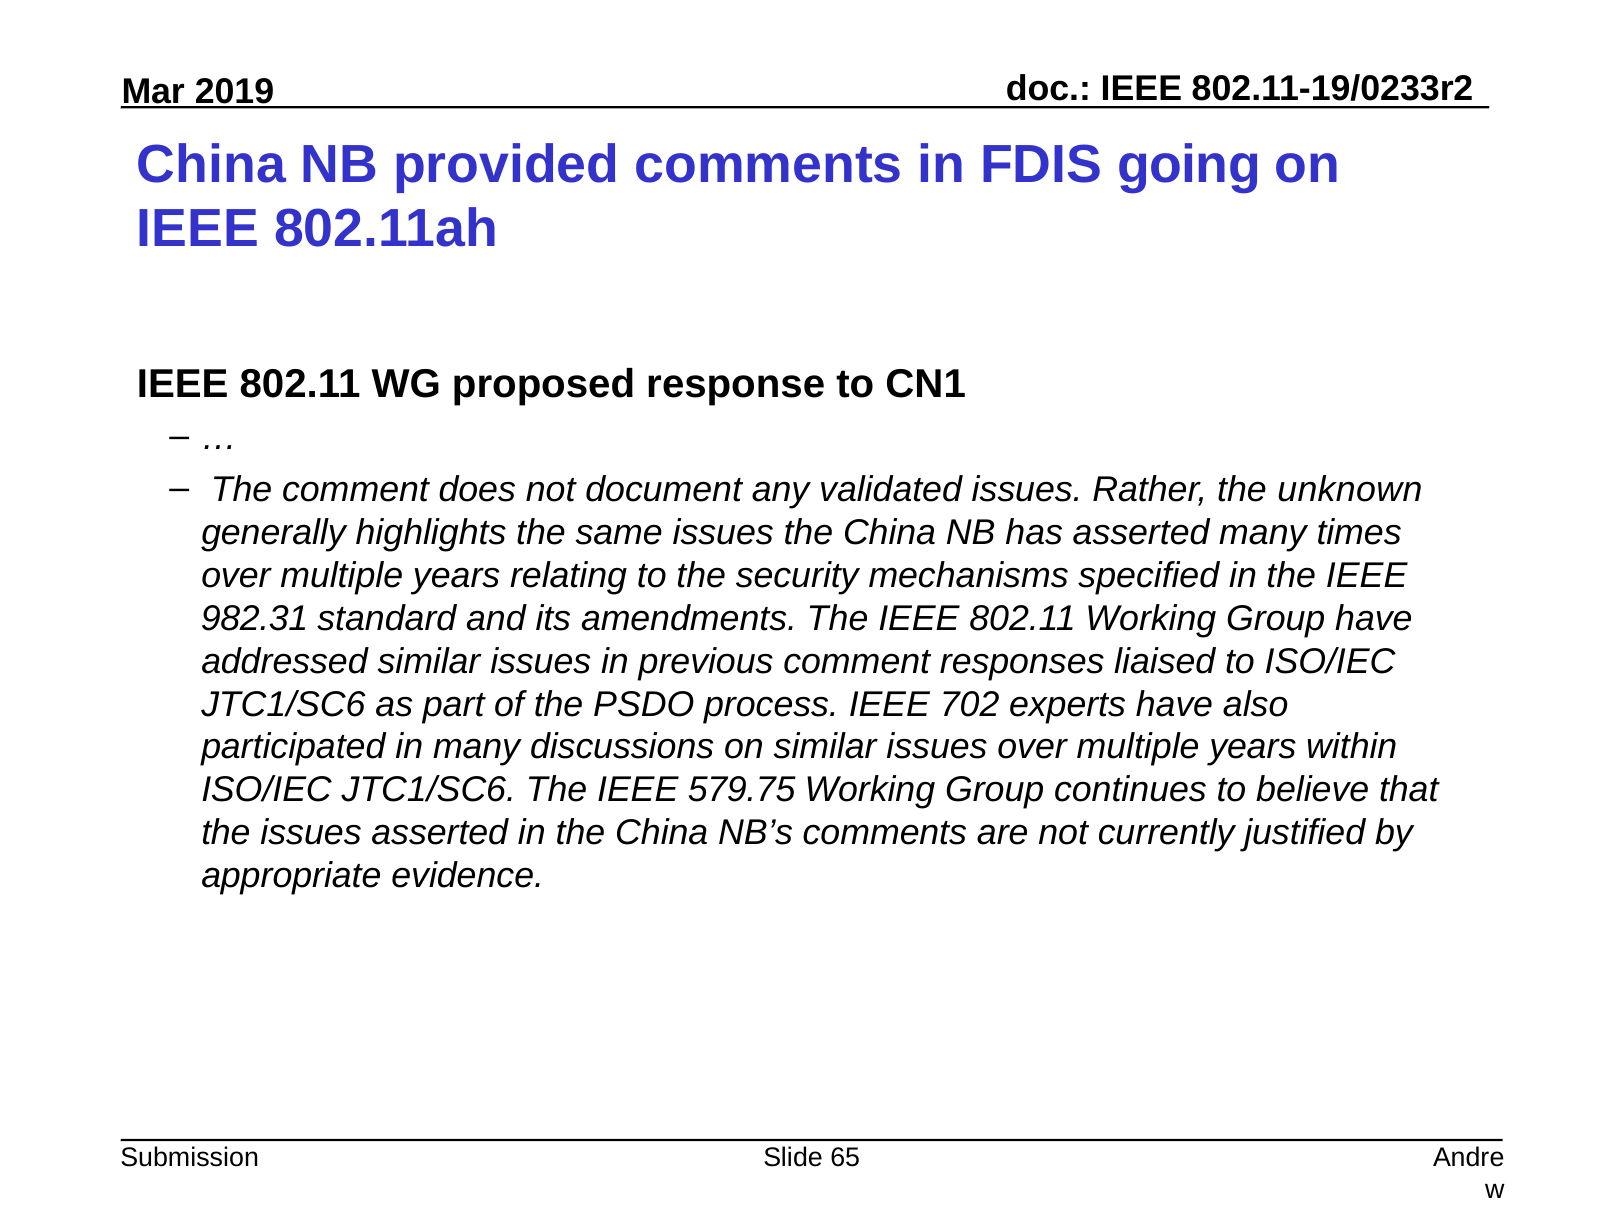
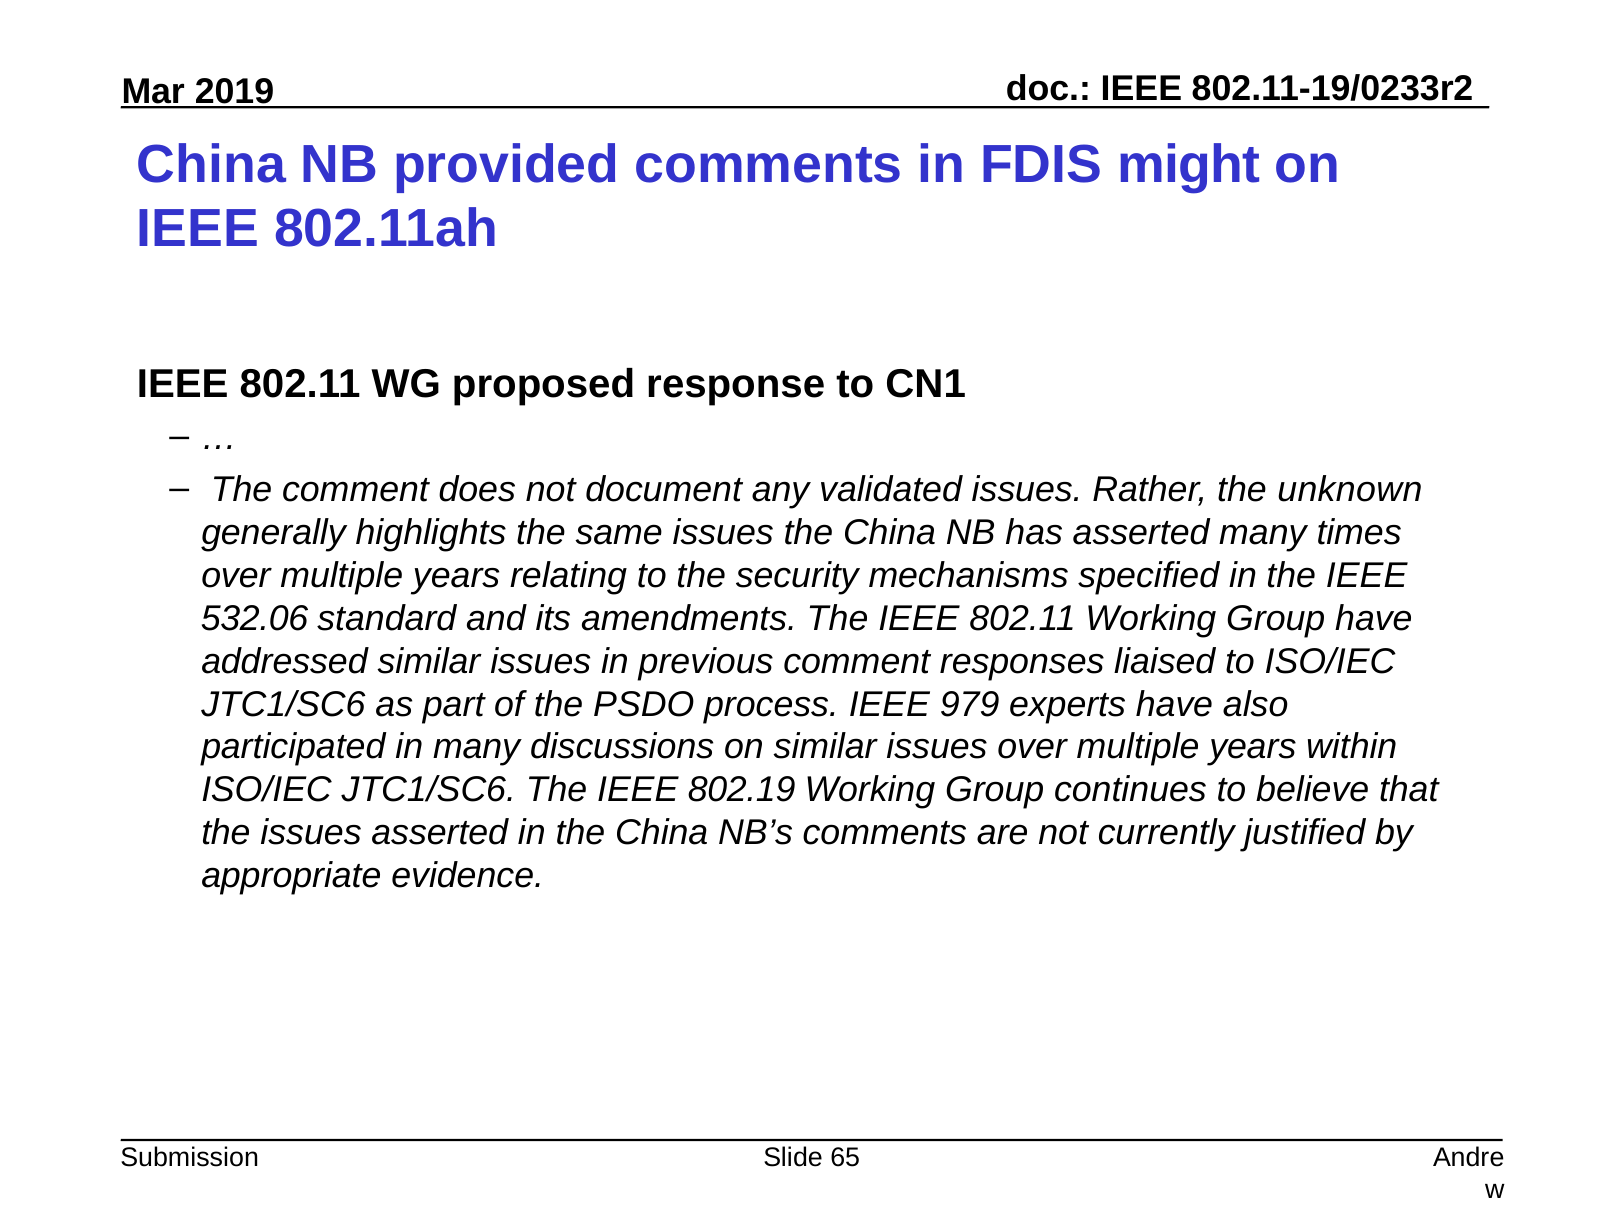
going: going -> might (1189, 165)
982.31: 982.31 -> 532.06 (255, 619)
702: 702 -> 979 (970, 705)
579.75: 579.75 -> 802.19 (742, 790)
